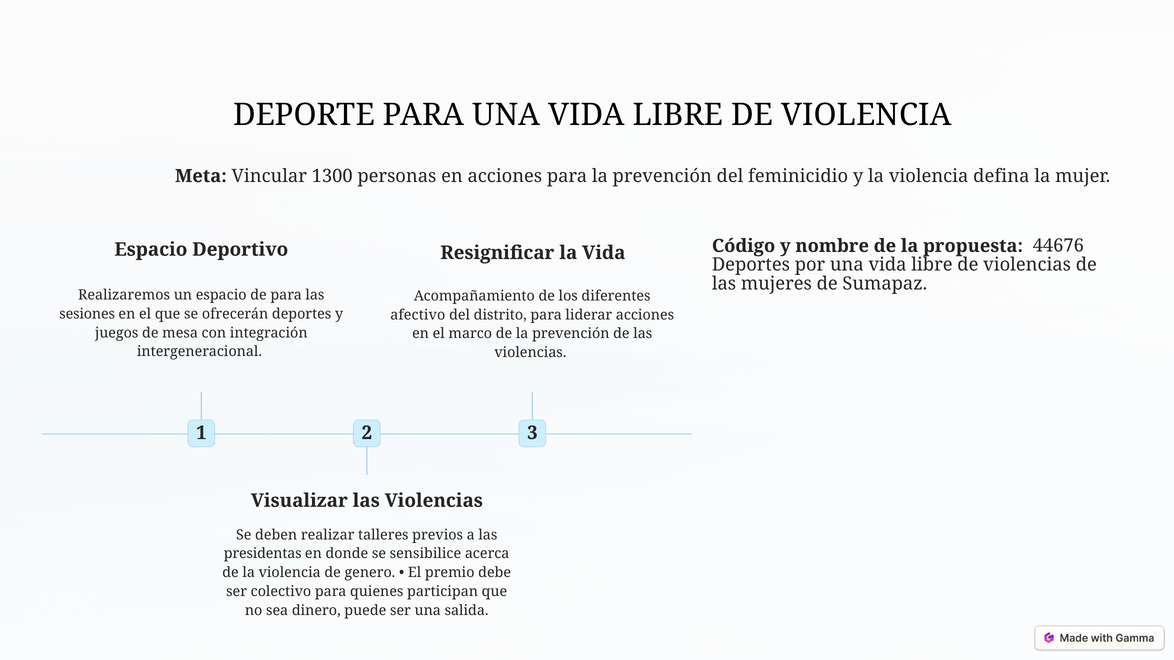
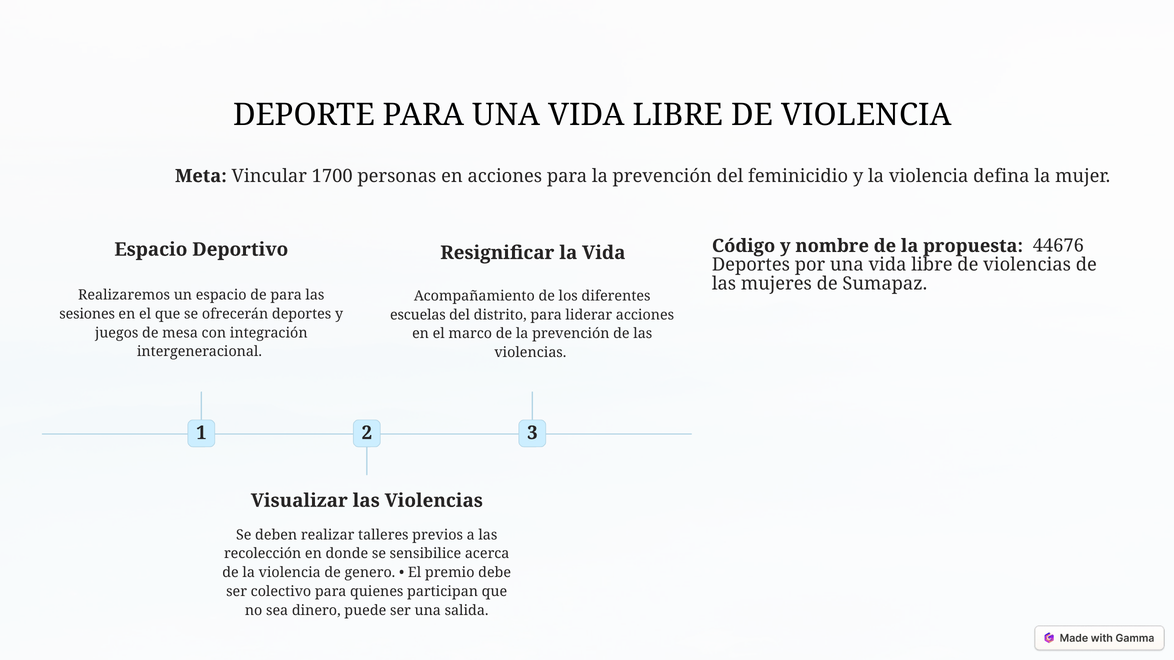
1300: 1300 -> 1700 (332, 176)
afectivo: afectivo -> escuelas (418, 315)
presidentas: presidentas -> recolección (263, 554)
